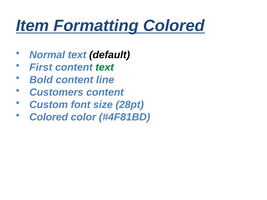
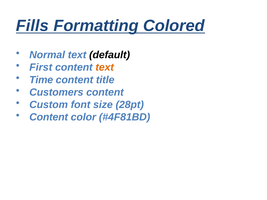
Item: Item -> Fills (32, 26)
text colour: green -> orange (105, 67)
Bold: Bold -> Time (41, 80)
line: line -> title (105, 80)
Colored: Colored -> Content (49, 117)
